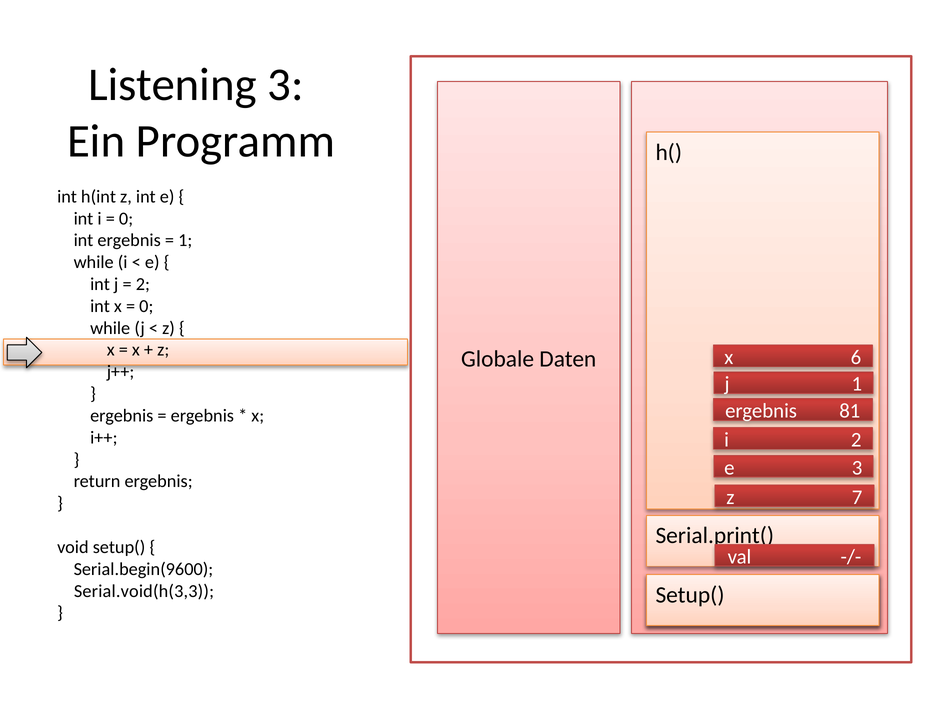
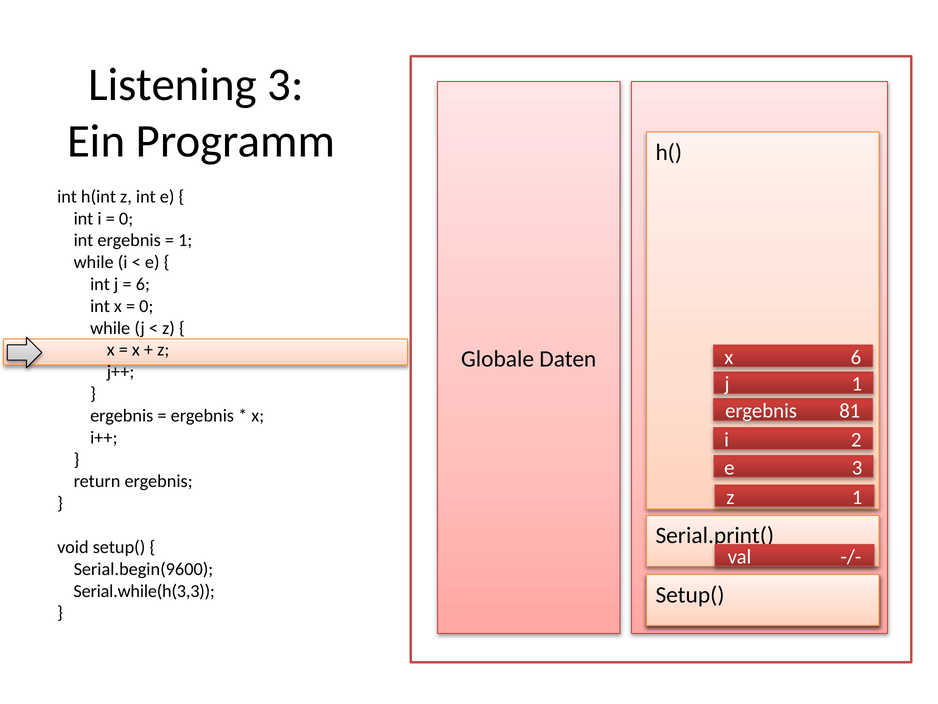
2: 2 -> 6 (143, 284)
z 7: 7 -> 1 (857, 497)
Serial.void(h(3,3: Serial.void(h(3,3 -> Serial.while(h(3,3 (144, 591)
